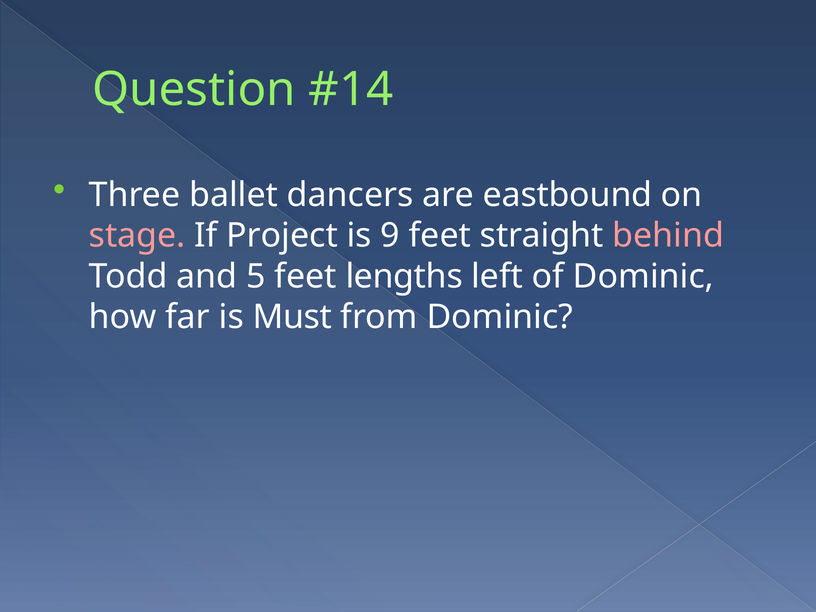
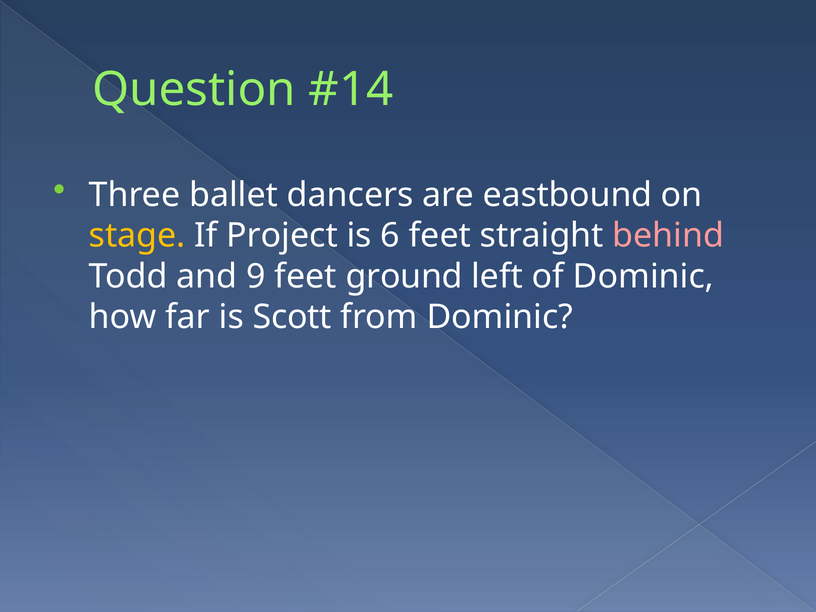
stage colour: pink -> yellow (137, 236)
9: 9 -> 6 (390, 236)
5: 5 -> 9 (256, 276)
lengths: lengths -> ground (404, 276)
Must: Must -> Scott (292, 317)
